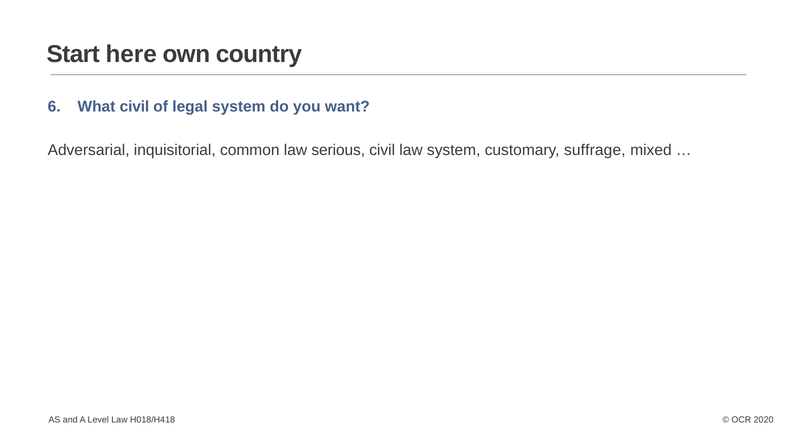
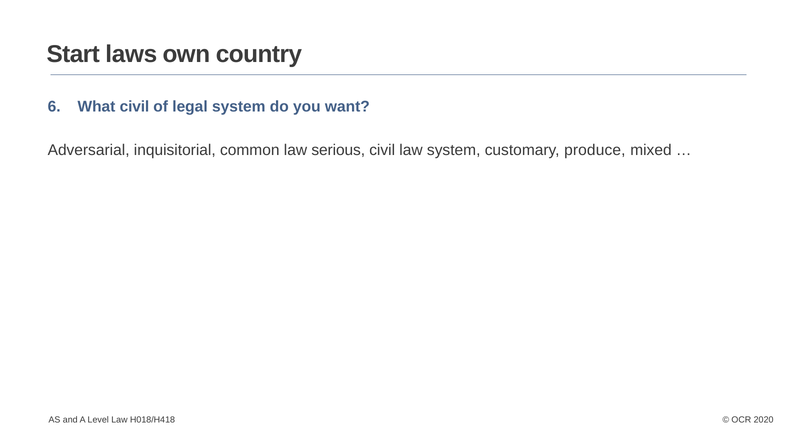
here: here -> laws (131, 55)
suffrage: suffrage -> produce (595, 150)
